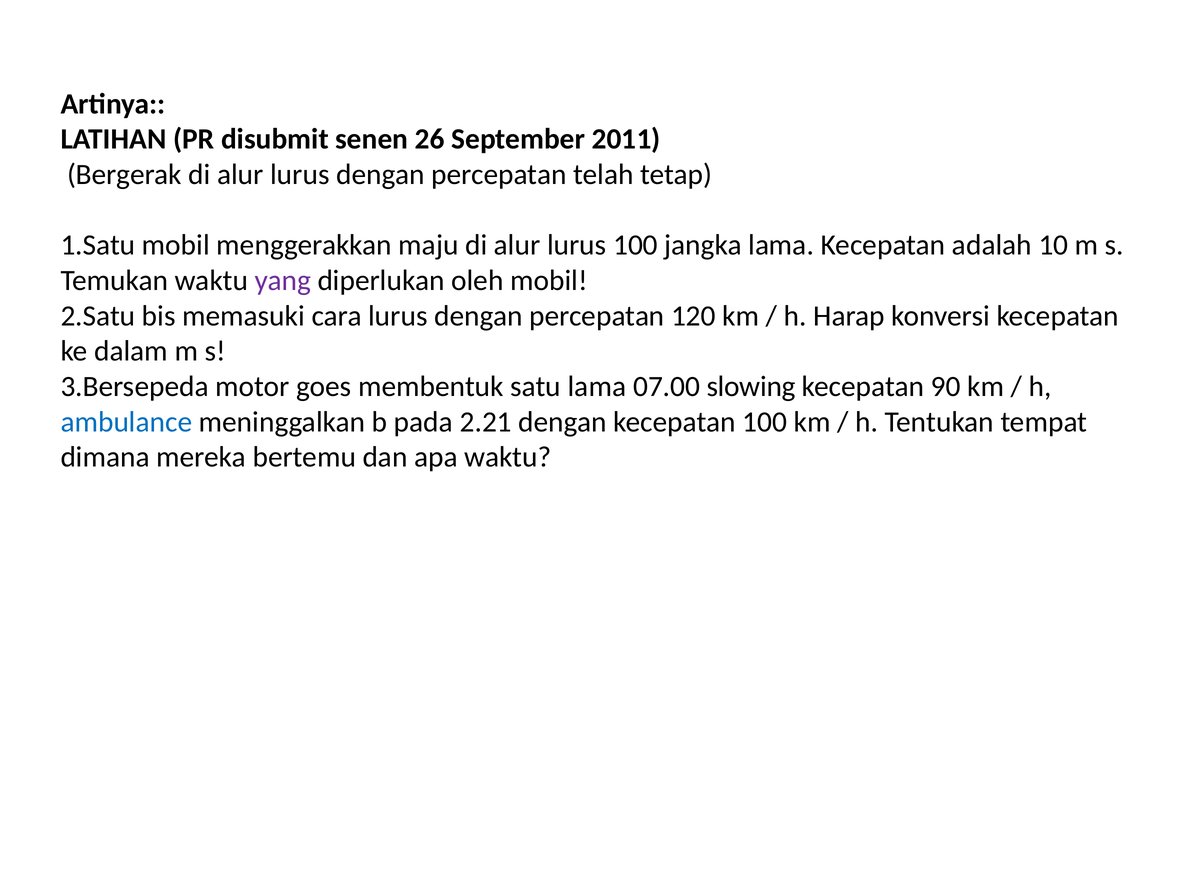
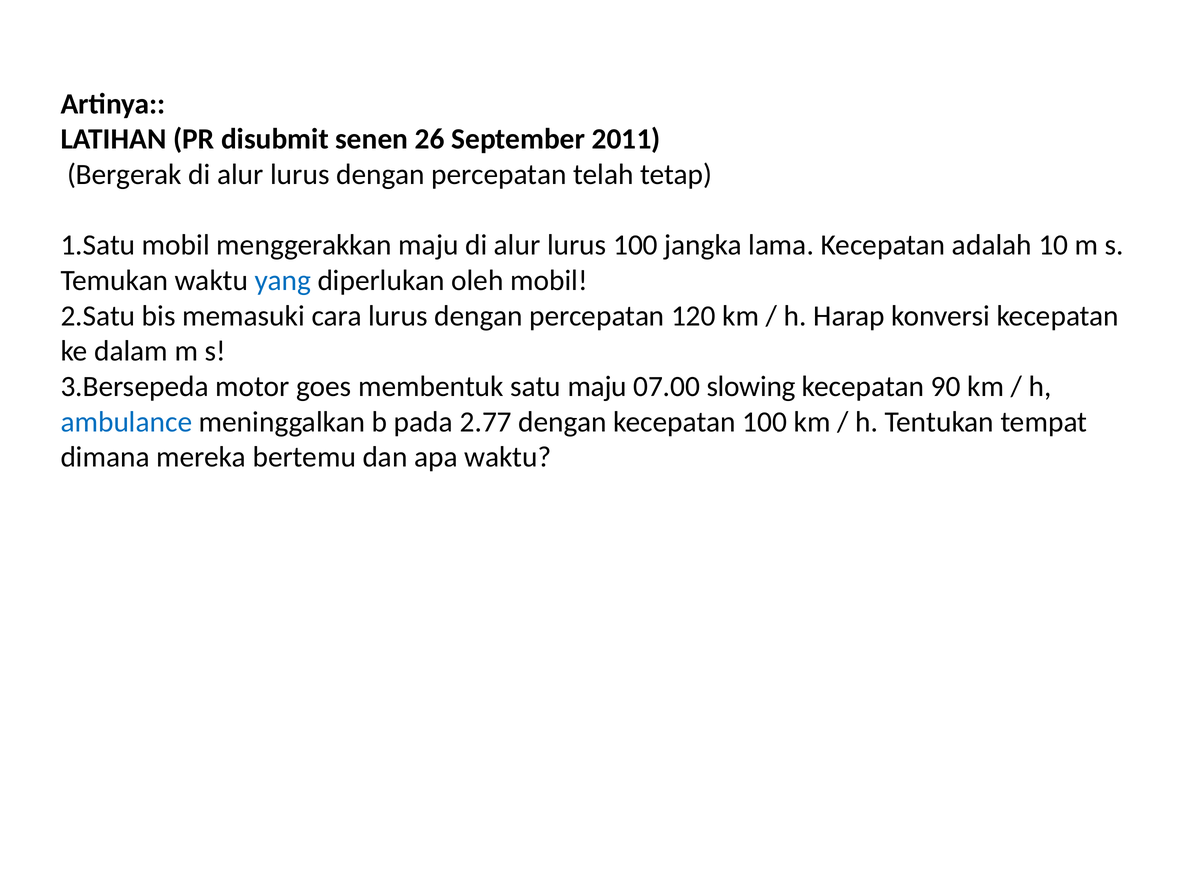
yang colour: purple -> blue (283, 280)
satu lama: lama -> maju (597, 386)
2.21: 2.21 -> 2.77 (486, 422)
